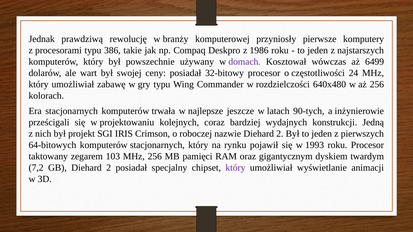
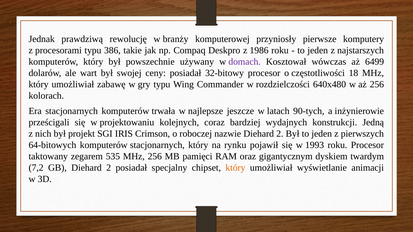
24: 24 -> 18 (353, 73)
103: 103 -> 535 (113, 156)
który colour: purple -> orange (235, 168)
